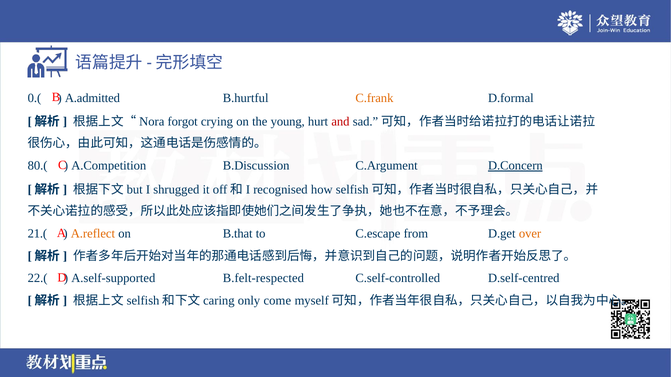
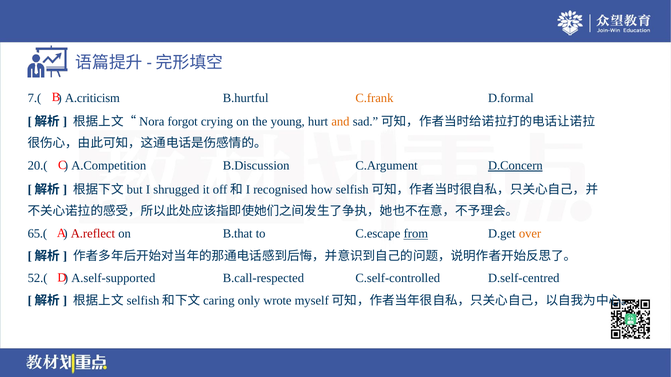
0.(: 0.( -> 7.( (34, 98)
A.admitted: A.admitted -> A.criticism (92, 98)
and colour: red -> orange (340, 122)
80.(: 80.( -> 20.( (38, 166)
21.(: 21.( -> 65.( (37, 234)
A.reflect colour: orange -> red (93, 234)
from underline: none -> present (416, 234)
22.(: 22.( -> 52.( (38, 279)
B.felt-respected: B.felt-respected -> B.call-respected (263, 279)
come: come -> wrote (277, 301)
